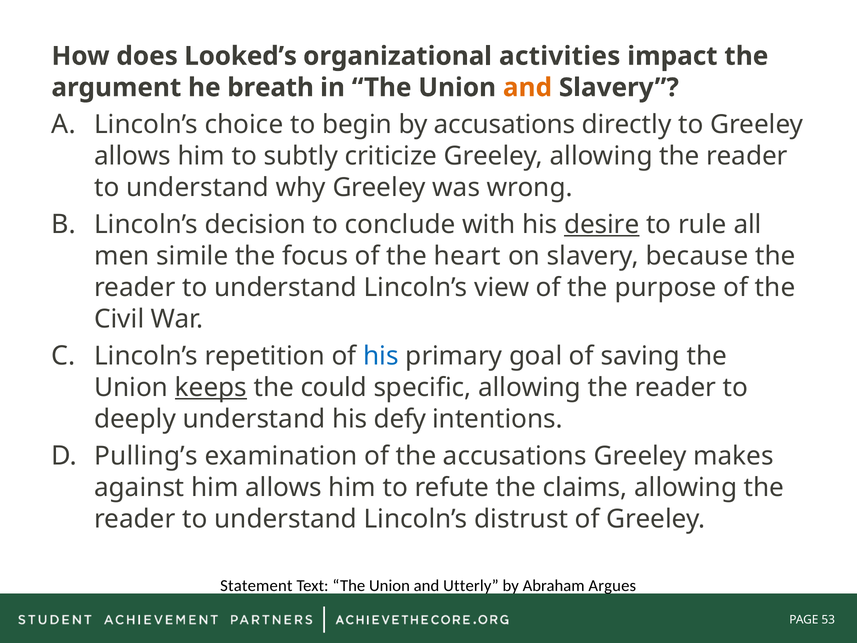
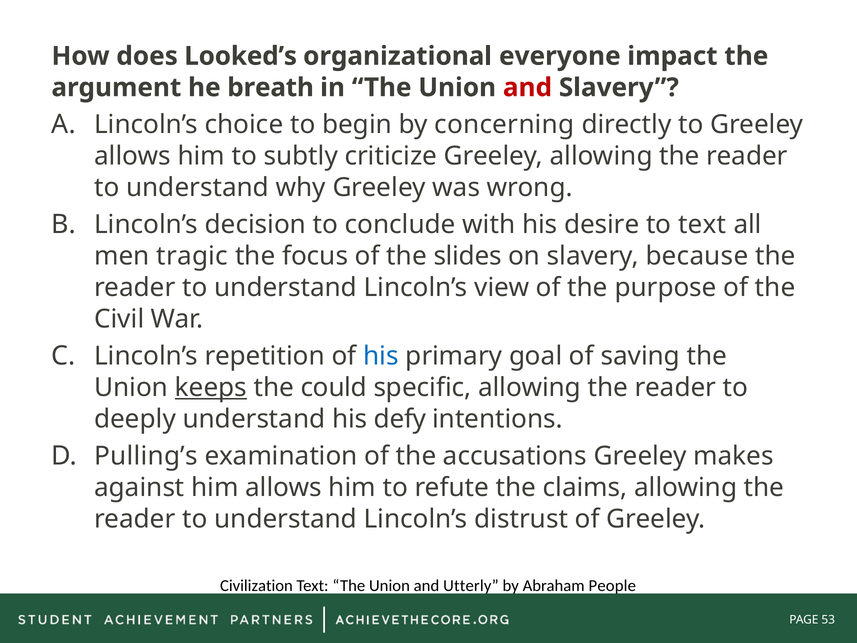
activities: activities -> everyone (560, 56)
and colour: orange -> red (528, 88)
by accusations: accusations -> concerning (504, 125)
desire underline: present -> none (602, 225)
to rule: rule -> text (702, 225)
simile: simile -> tragic (192, 256)
heart: heart -> slides (468, 256)
Statement: Statement -> Civilization (256, 585)
Argues: Argues -> People (612, 585)
